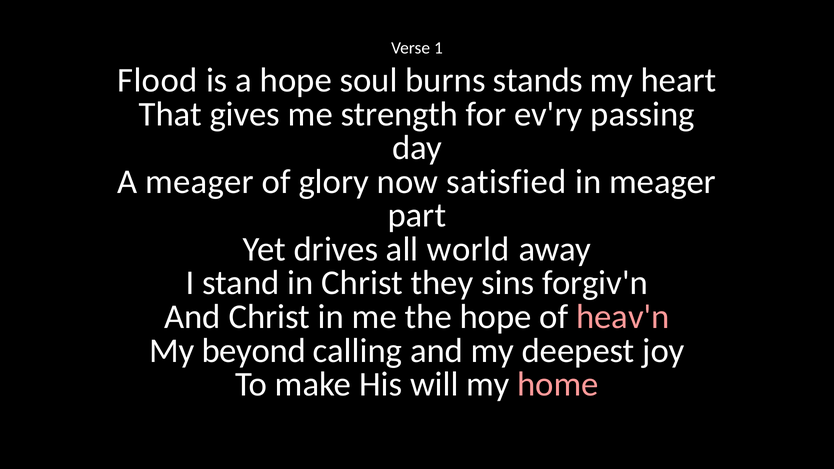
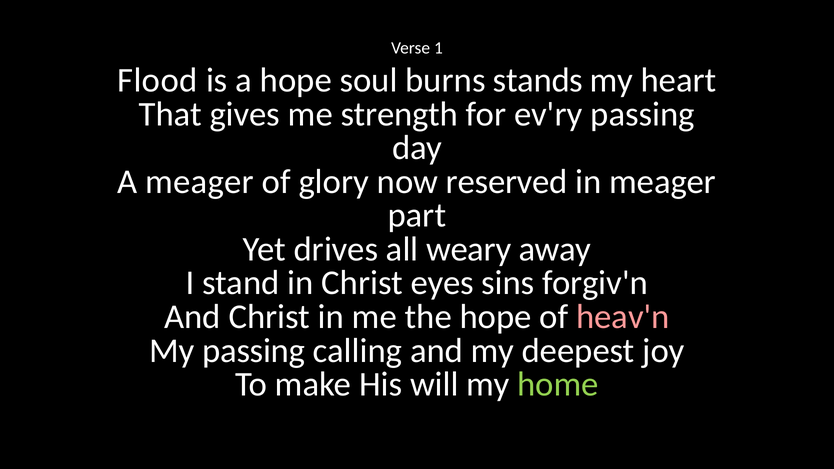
satisfied: satisfied -> reserved (507, 182)
world: world -> weary (469, 249)
they: they -> eyes (442, 283)
My beyond: beyond -> passing (254, 351)
home colour: pink -> light green (558, 384)
